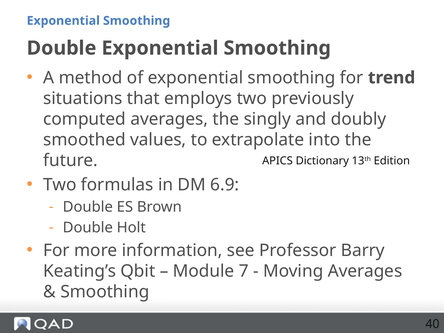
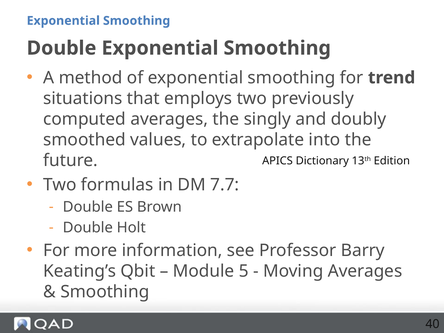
6.9: 6.9 -> 7.7 (225, 185)
7: 7 -> 5 (244, 271)
